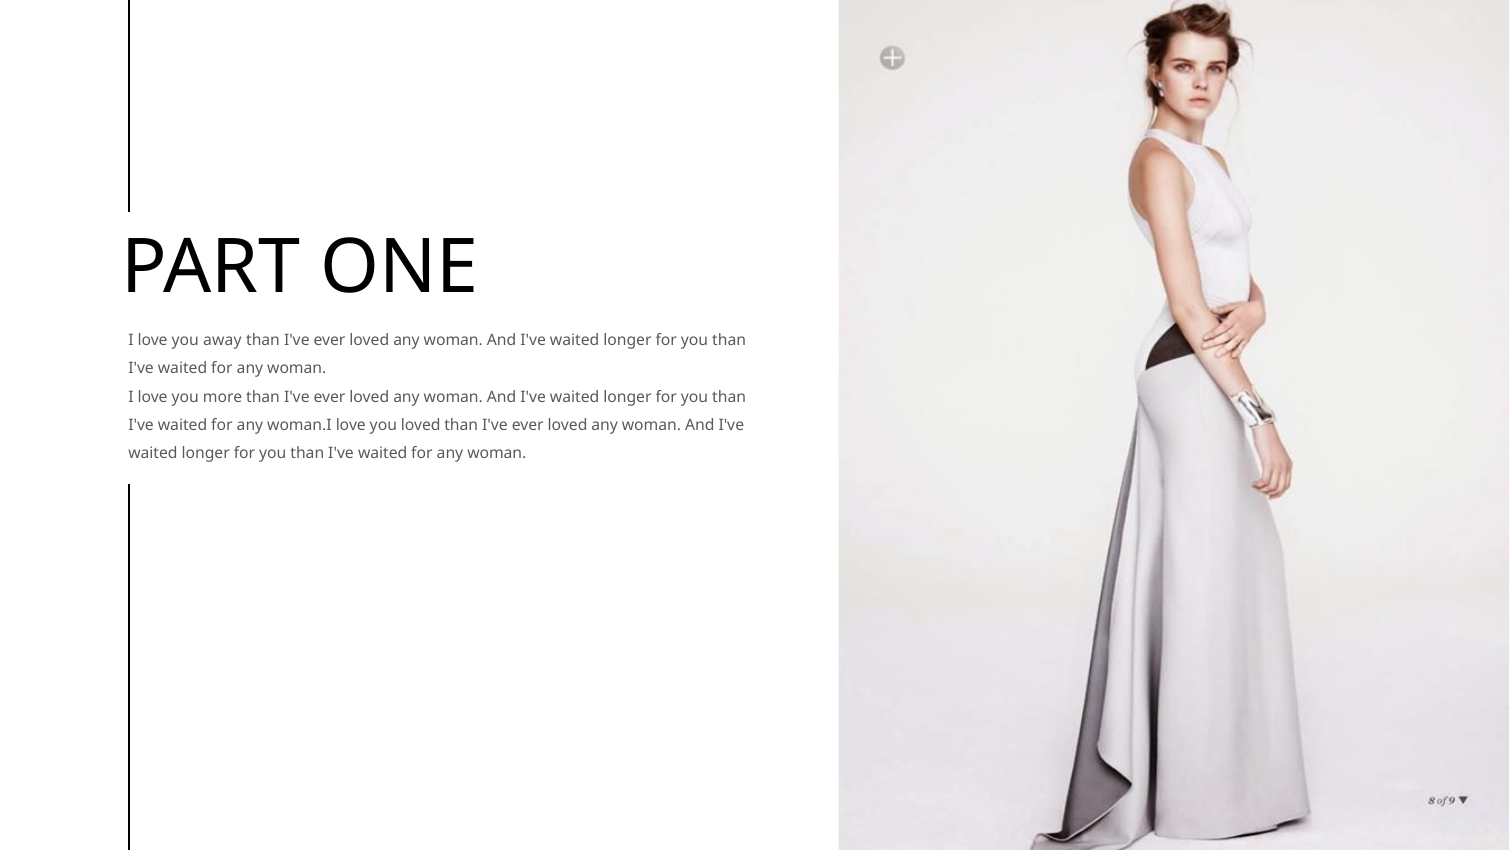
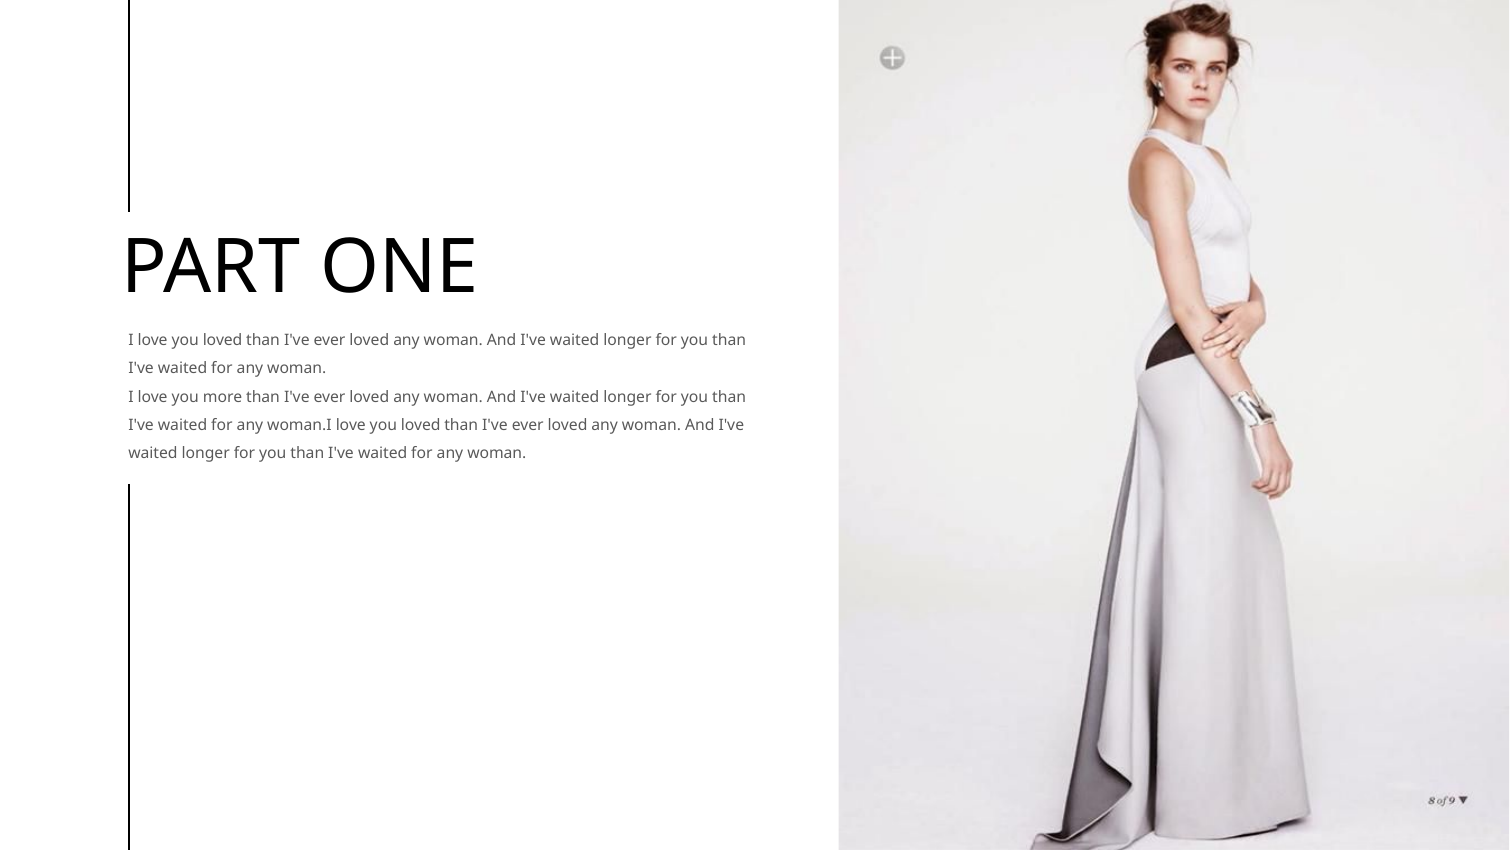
I love you away: away -> loved (223, 340)
